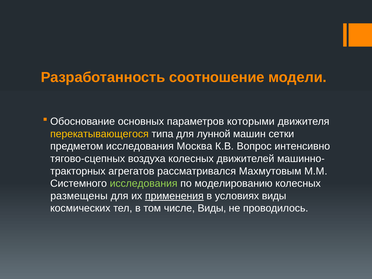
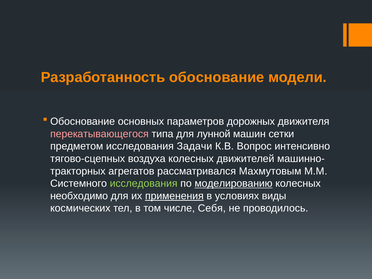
Разработанность соотношение: соотношение -> обоснование (217, 77)
которыми: которыми -> дорожных (251, 121)
перекатывающегося colour: yellow -> pink (99, 134)
Москва: Москва -> Задачи (194, 146)
моделированию underline: none -> present (234, 183)
размещены: размещены -> необходимо (79, 196)
числе Виды: Виды -> Себя (212, 208)
